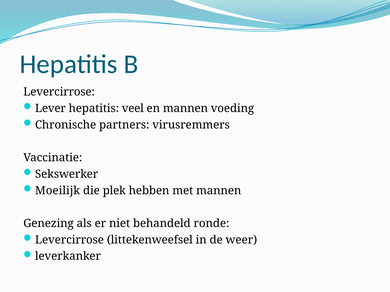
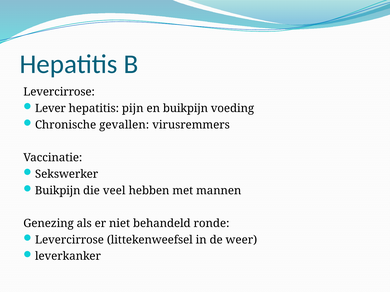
veel: veel -> pijn (133, 109)
en mannen: mannen -> buikpijn (185, 109)
partners: partners -> gevallen (124, 125)
Moeilijk: Moeilijk -> Buikpijn (58, 191)
plek: plek -> veel (114, 191)
